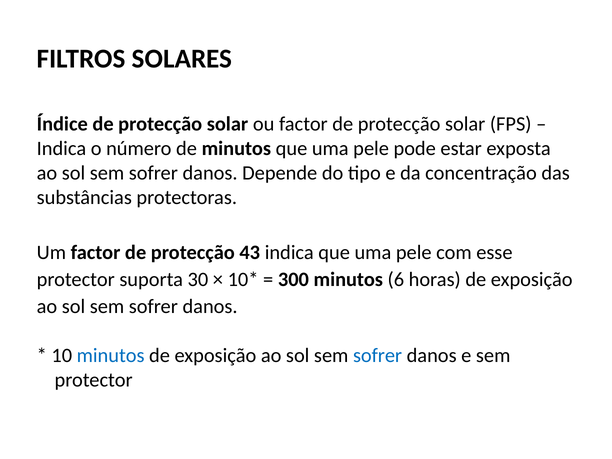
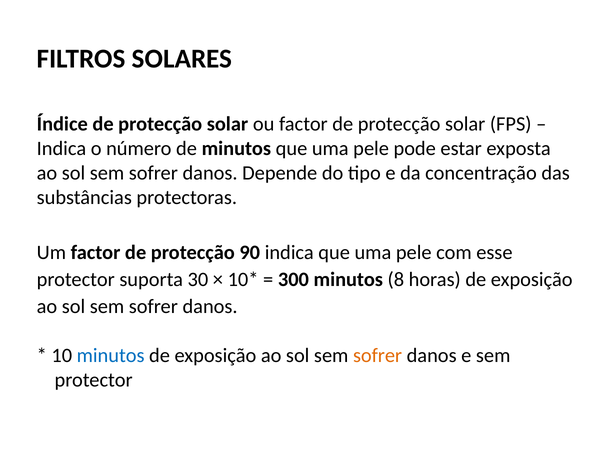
43: 43 -> 90 (250, 253)
6: 6 -> 8 (396, 280)
sofrer colour: blue -> orange (378, 356)
